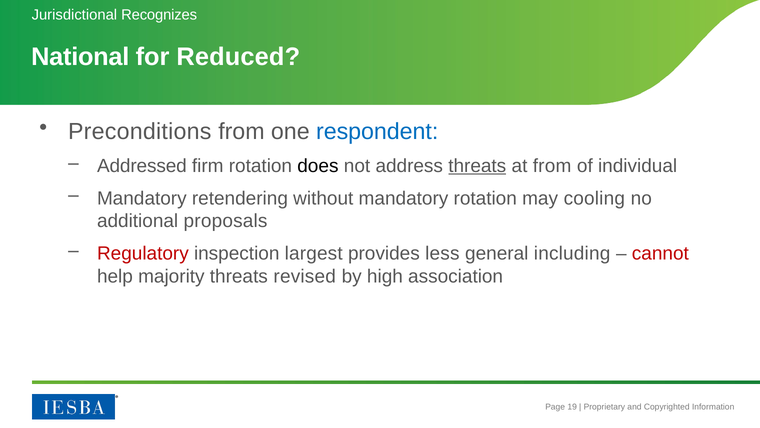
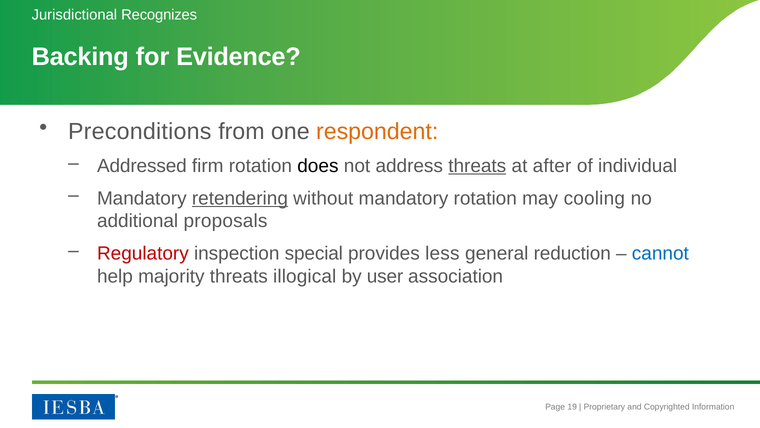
National: National -> Backing (80, 57)
Reduced: Reduced -> Evidence (238, 57)
respondent colour: blue -> orange (377, 131)
at from: from -> after (552, 166)
retendering underline: none -> present (240, 198)
largest: largest -> special (314, 253)
including: including -> reduction (572, 253)
cannot colour: red -> blue (660, 253)
revised: revised -> illogical (305, 276)
high: high -> user (385, 276)
